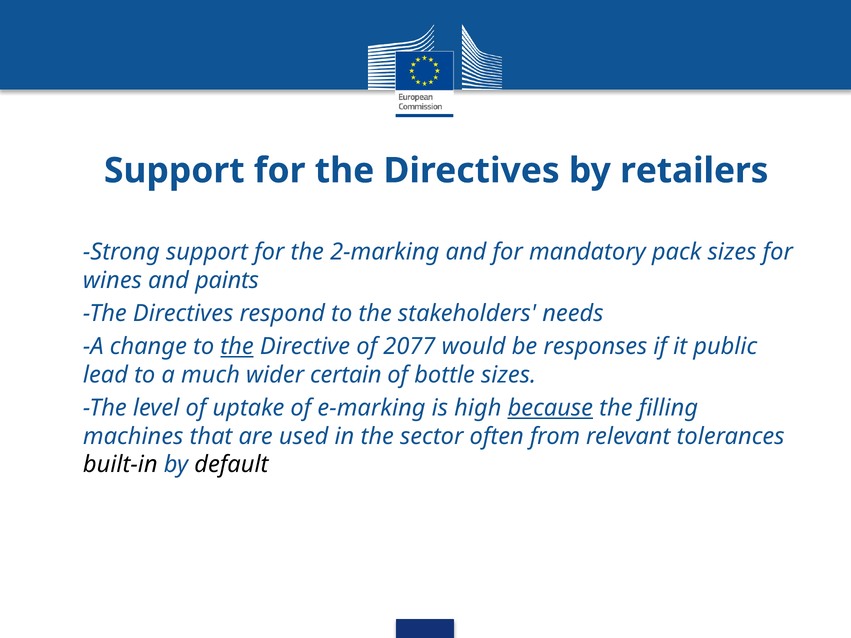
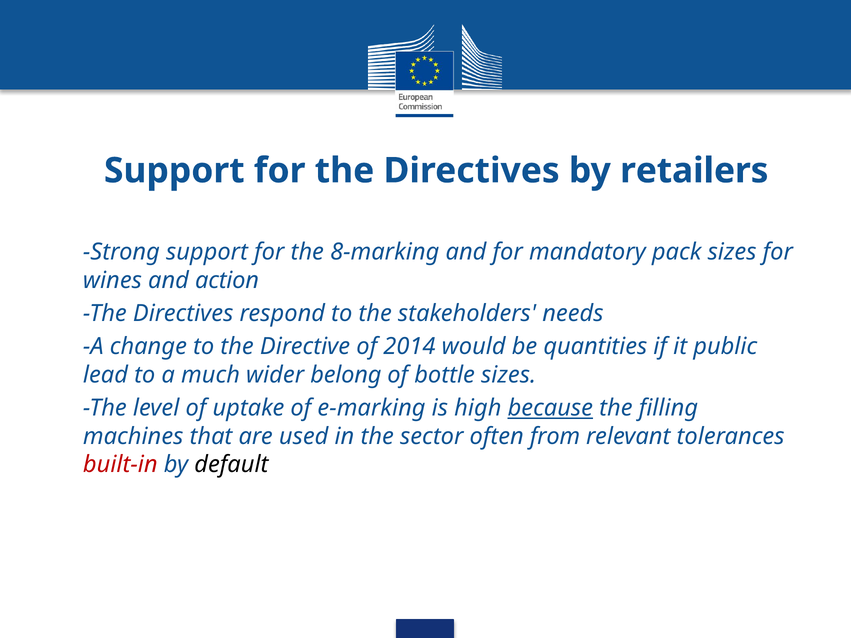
2-marking: 2-marking -> 8-marking (385, 252)
paints: paints -> action (227, 280)
the underline: present -> none (237, 347)
2077: 2077 -> 2014 (409, 347)
responses: responses -> quantities (595, 347)
certain: certain -> belong (346, 375)
built-in colour: black -> red (120, 465)
